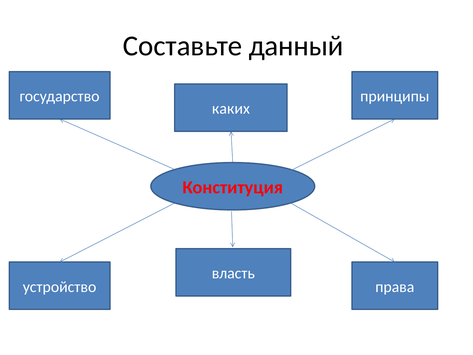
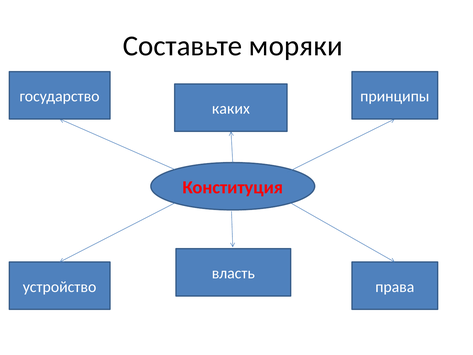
данный: данный -> моряки (296, 46)
